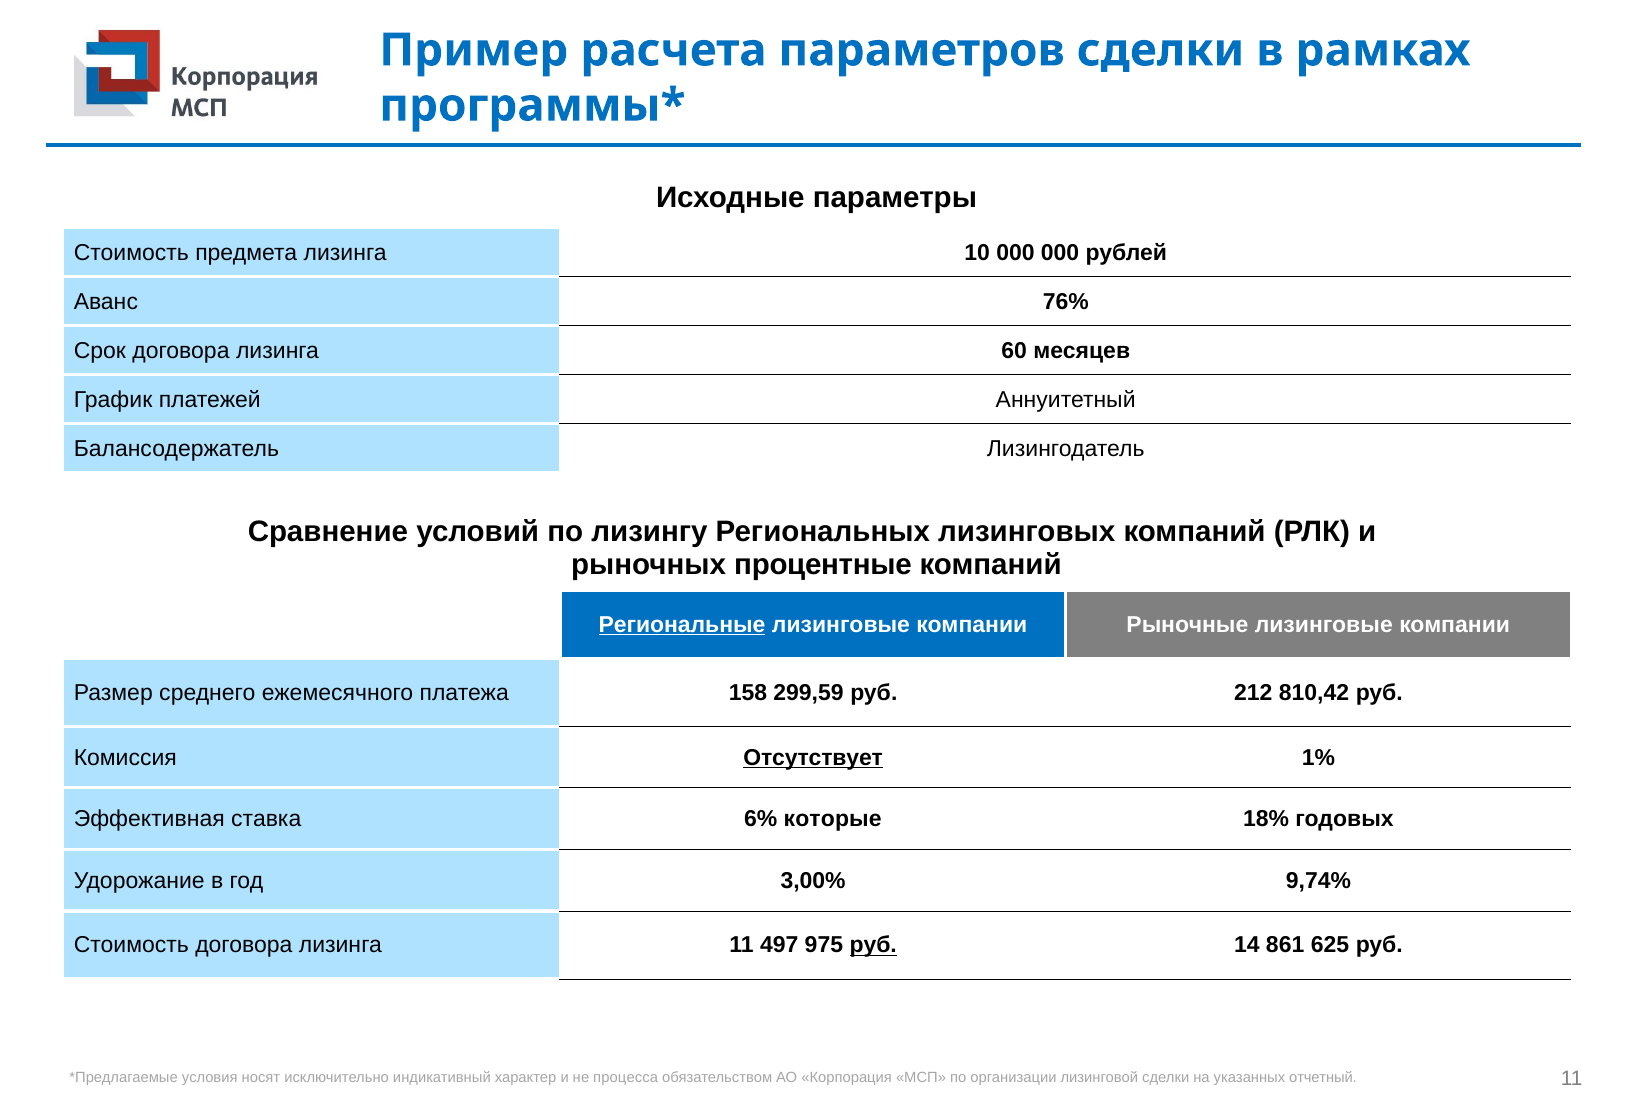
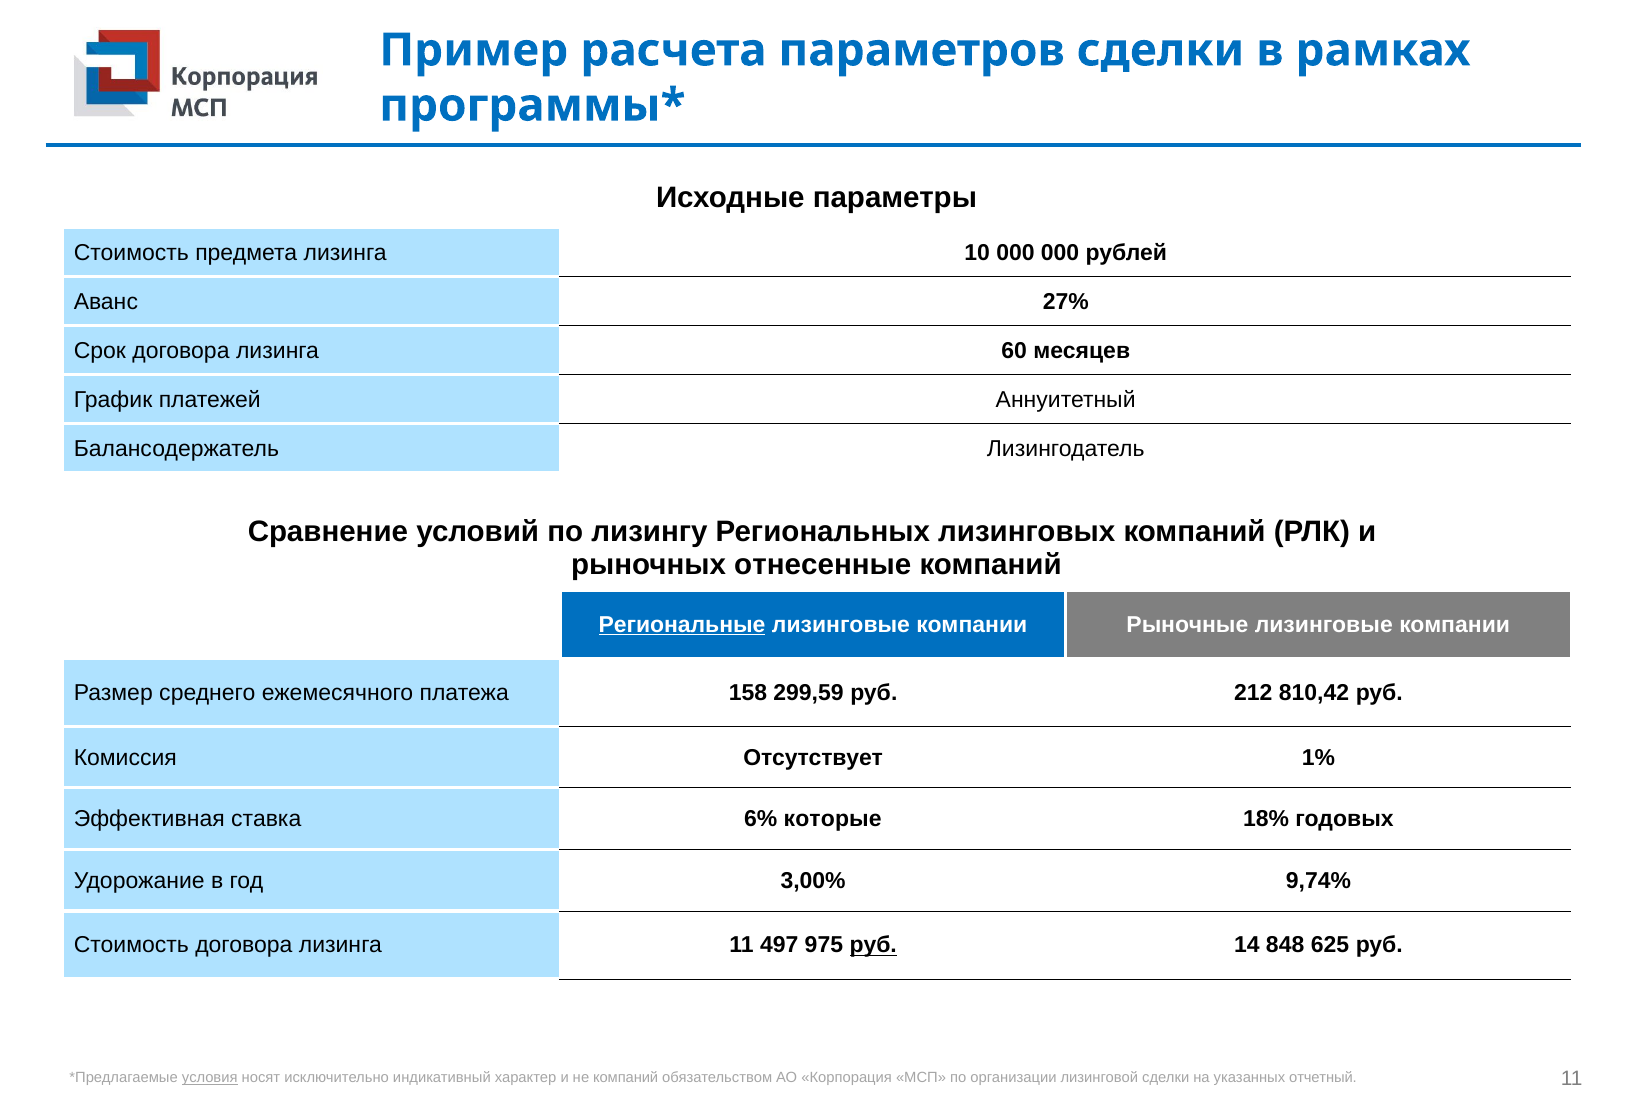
76%: 76% -> 27% (1066, 302)
процентные: процентные -> отнесенные (823, 565)
Отсутствует underline: present -> none (813, 757)
861: 861 -> 848 (1285, 945)
условия underline: none -> present (210, 1078)
не процесса: процесса -> компаний (626, 1078)
